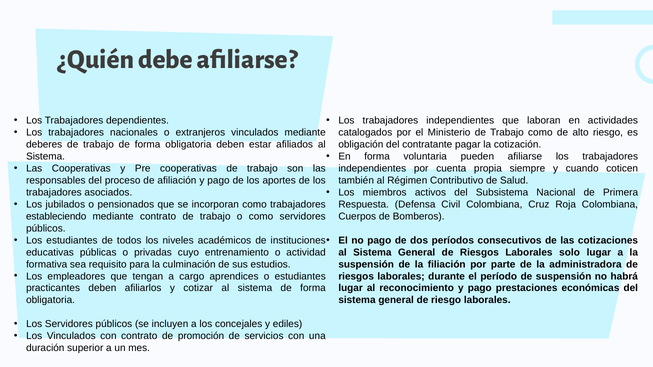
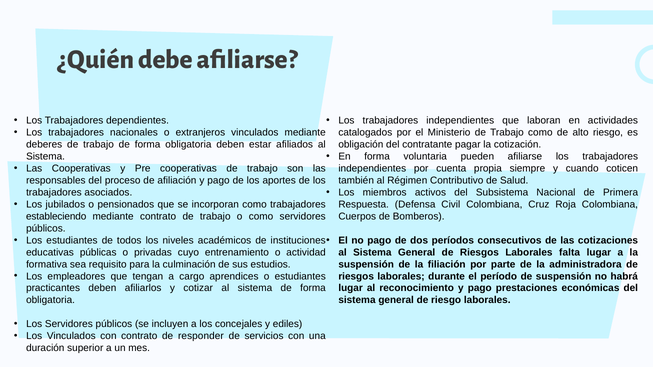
solo: solo -> falta (570, 253)
promoción: promoción -> responder (201, 336)
